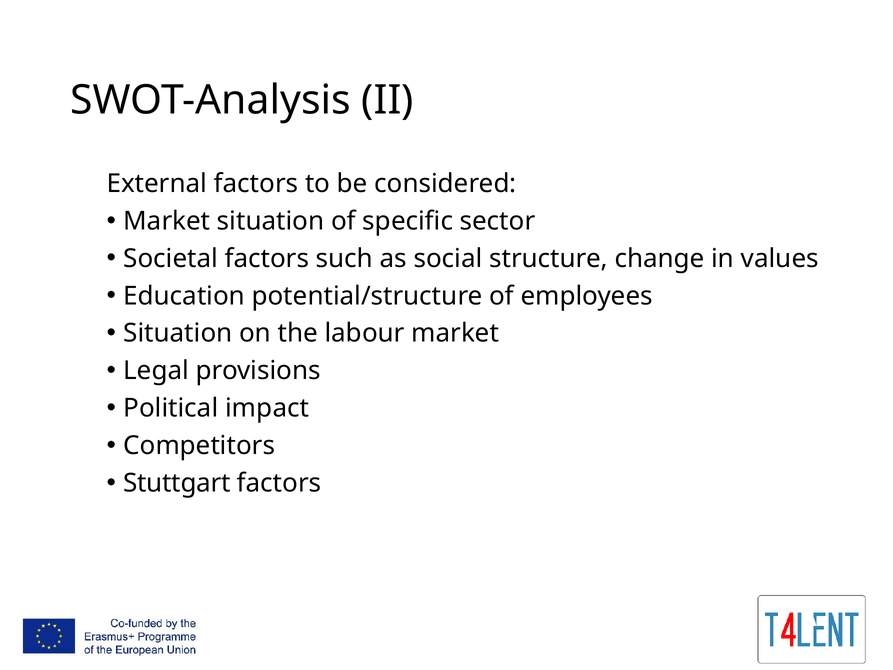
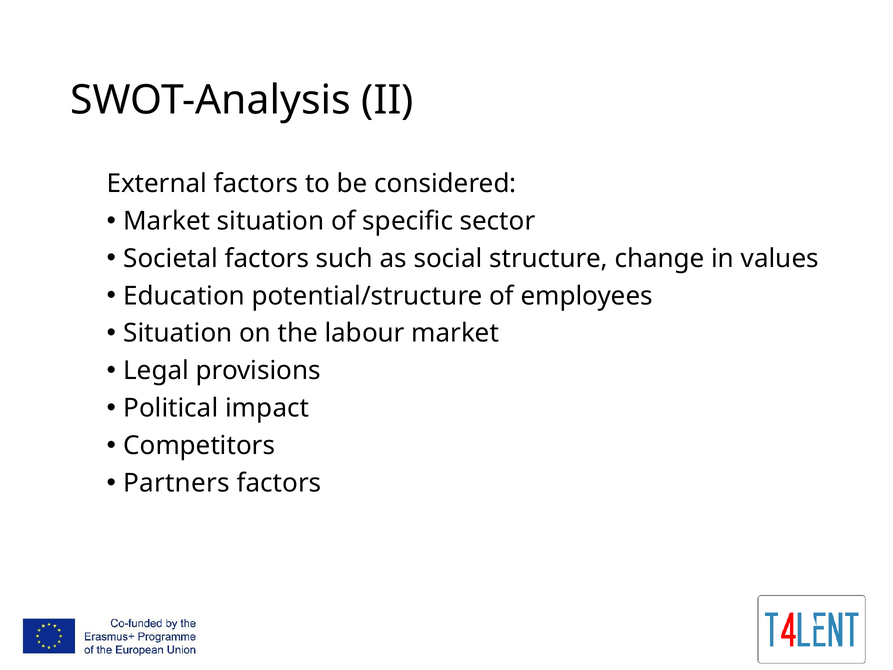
Stuttgart: Stuttgart -> Partners (177, 483)
